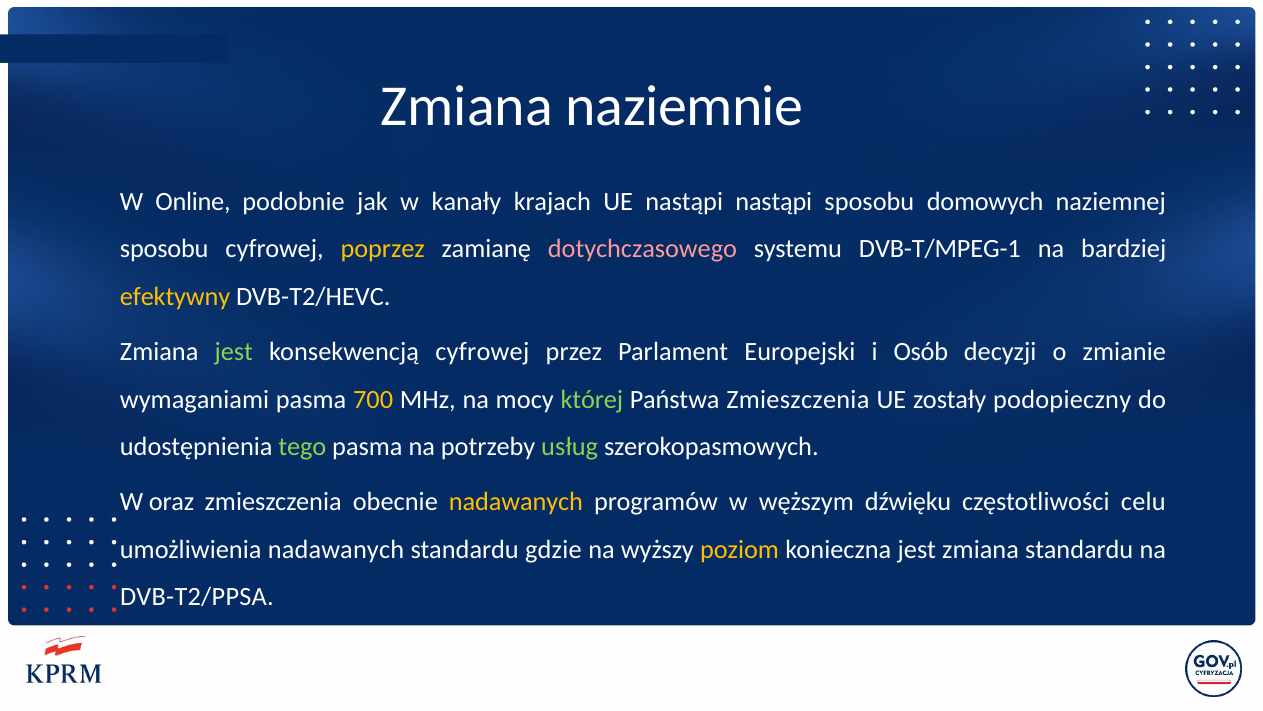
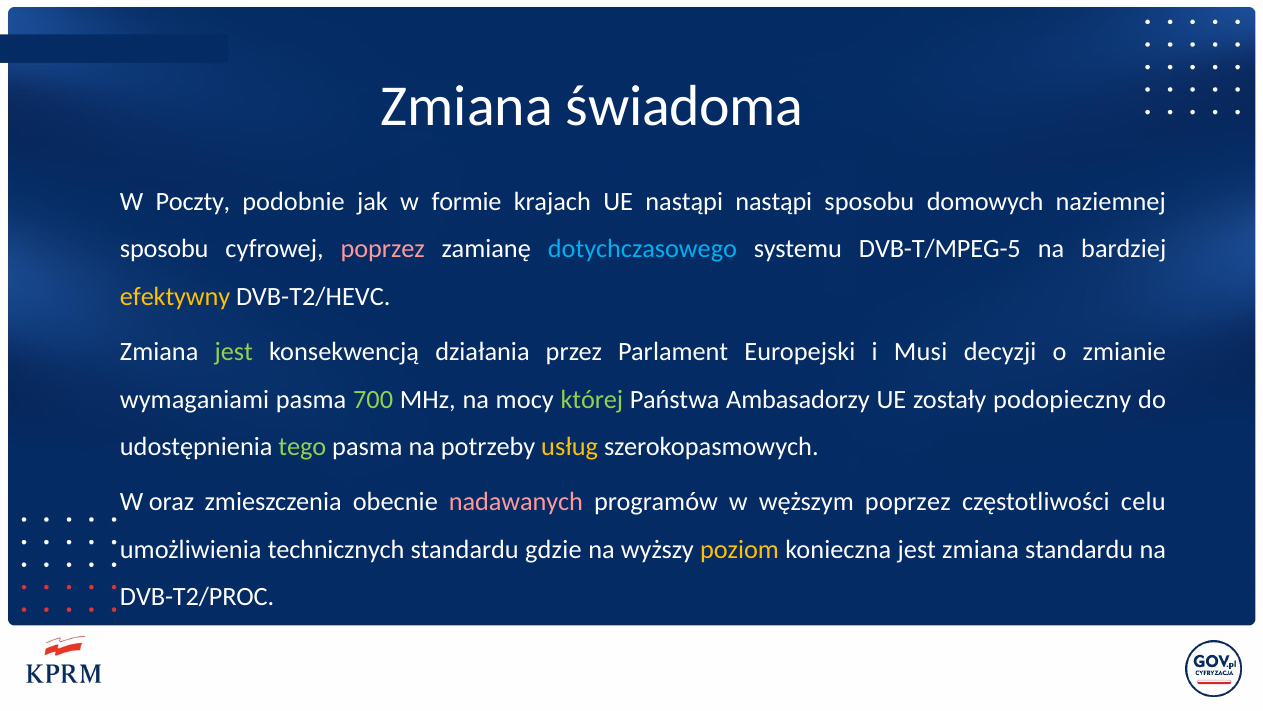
naziemnie: naziemnie -> świadoma (685, 106)
Online: Online -> Poczty (193, 202)
kanały: kanały -> formie (467, 202)
poprzez colour: yellow -> pink (383, 249)
dotychczasowego colour: pink -> light blue (642, 249)
DVB-T/MPEG-1: DVB-T/MPEG-1 -> DVB-T/MPEG-5 (940, 249)
konsekwencją cyfrowej: cyfrowej -> działania (482, 352)
Osób: Osób -> Musi (921, 352)
700 colour: yellow -> light green (373, 399)
Państwa Zmieszczenia: Zmieszczenia -> Ambasadorzy (798, 399)
usług colour: light green -> yellow (570, 446)
nadawanych colour: yellow -> pink (516, 502)
węższym dźwięku: dźwięku -> poprzez (908, 502)
umożliwienia nadawanych: nadawanych -> technicznych (336, 549)
DVB-T2/PPSA: DVB-T2/PPSA -> DVB-T2/PROC (197, 596)
